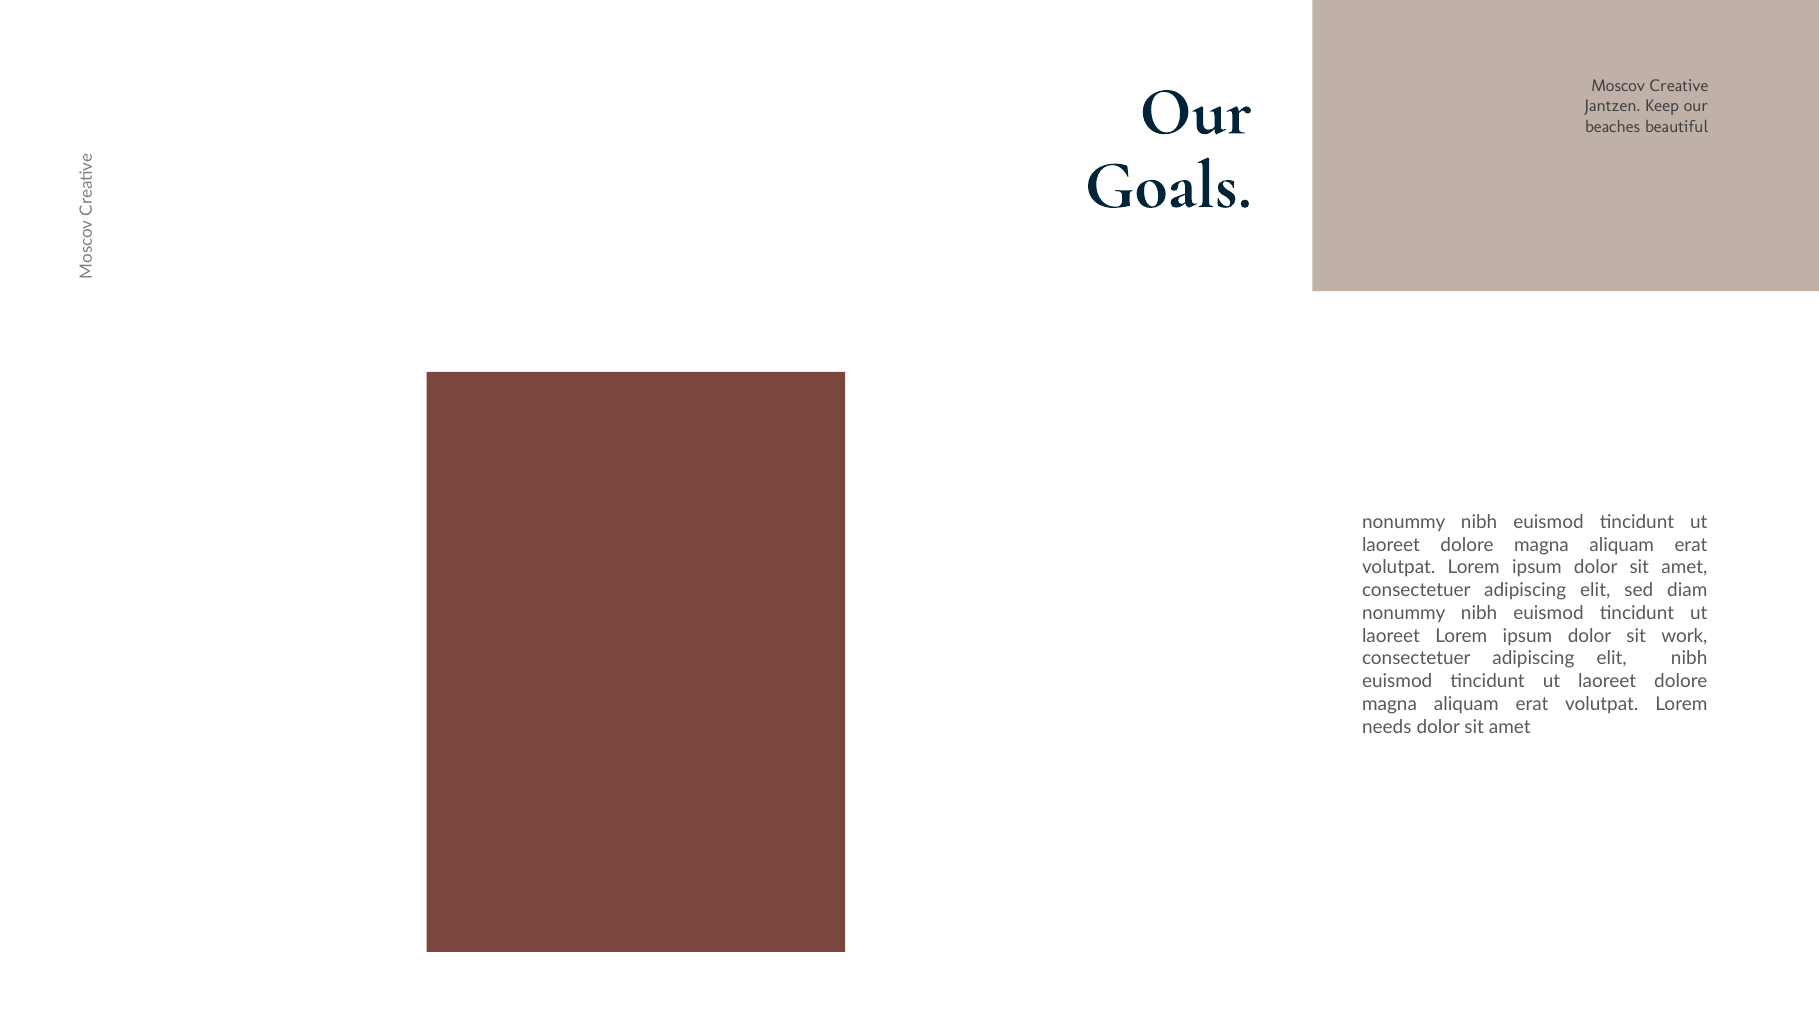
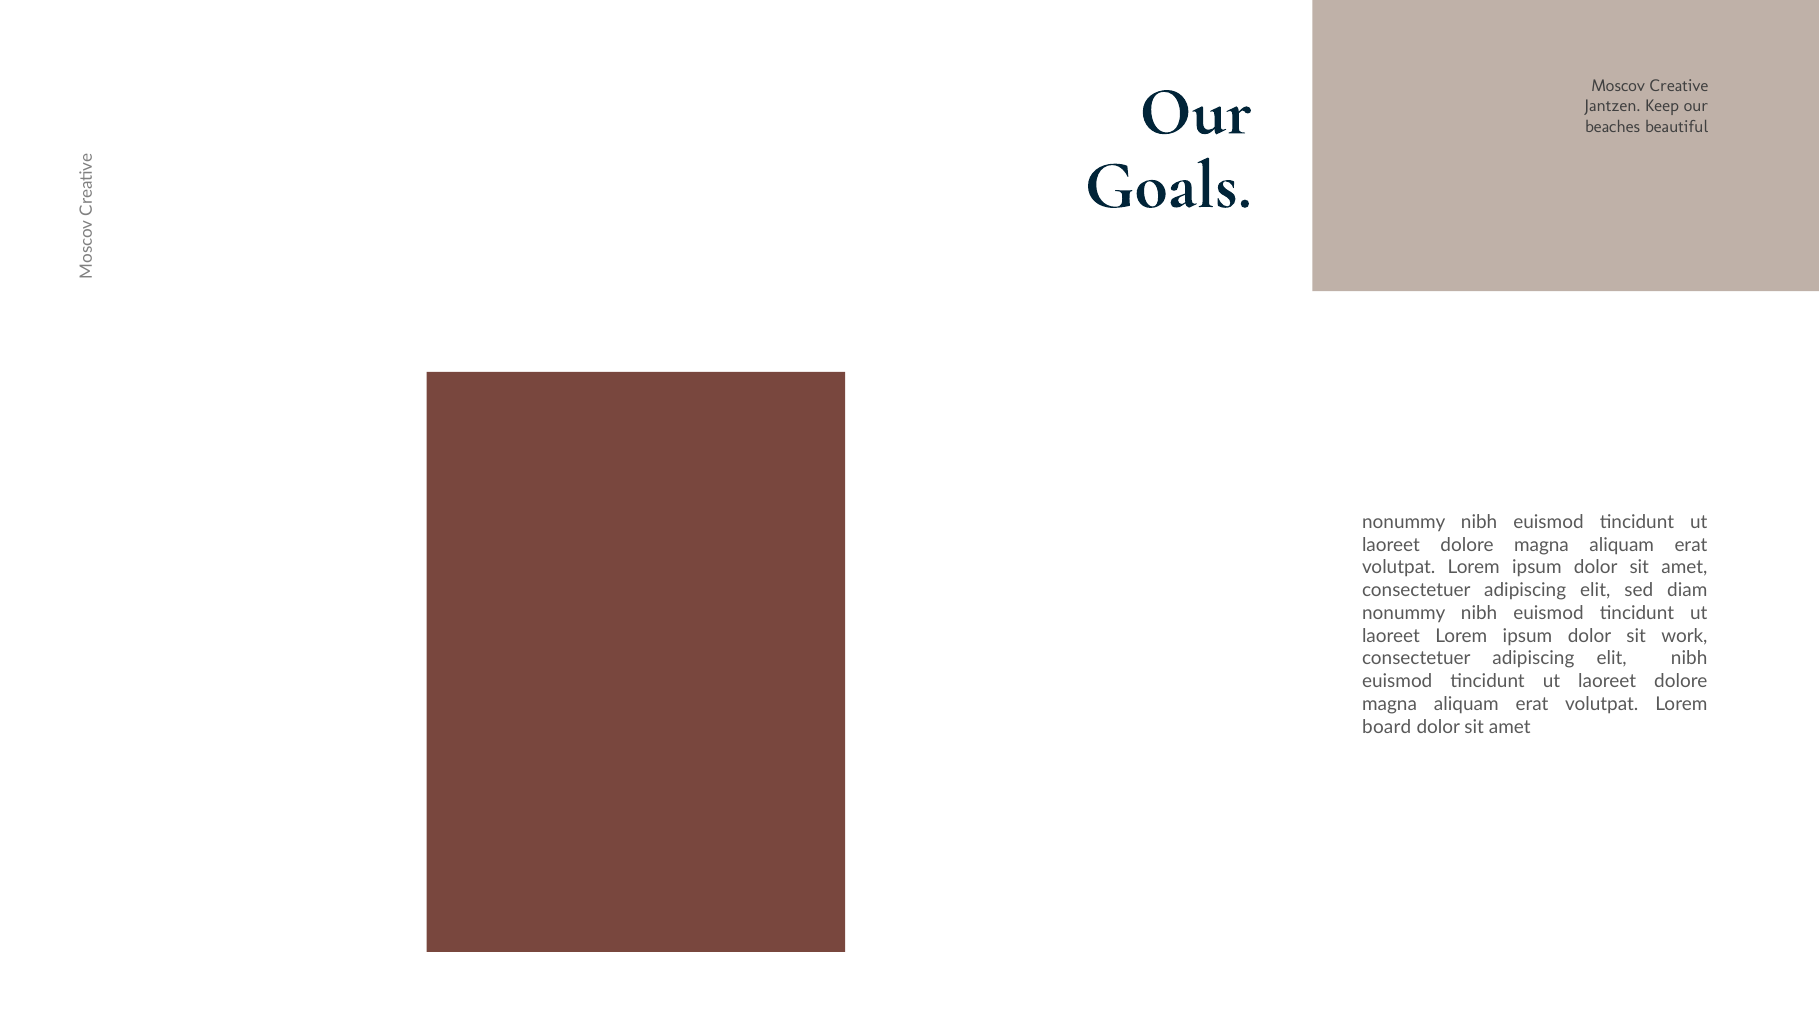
needs: needs -> board (1387, 727)
